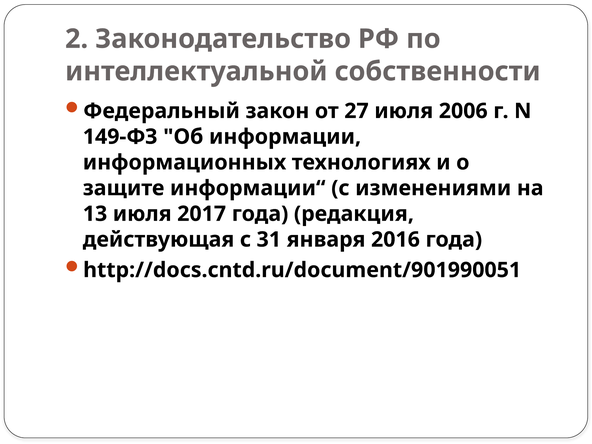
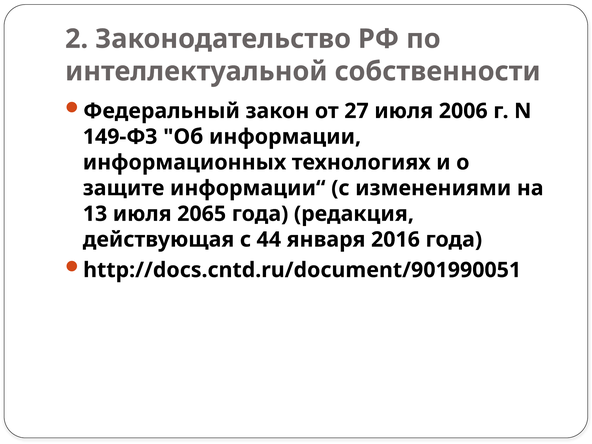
2017: 2017 -> 2065 (202, 214)
31: 31 -> 44 (269, 240)
